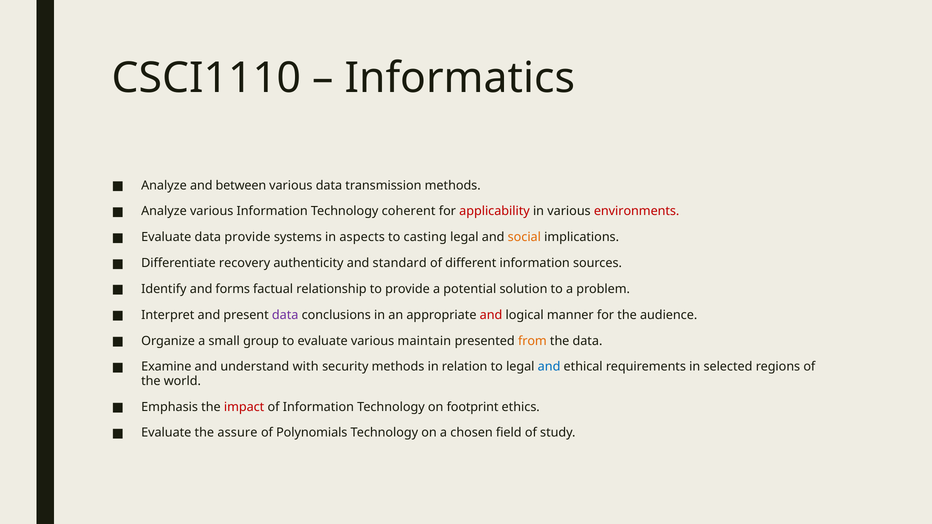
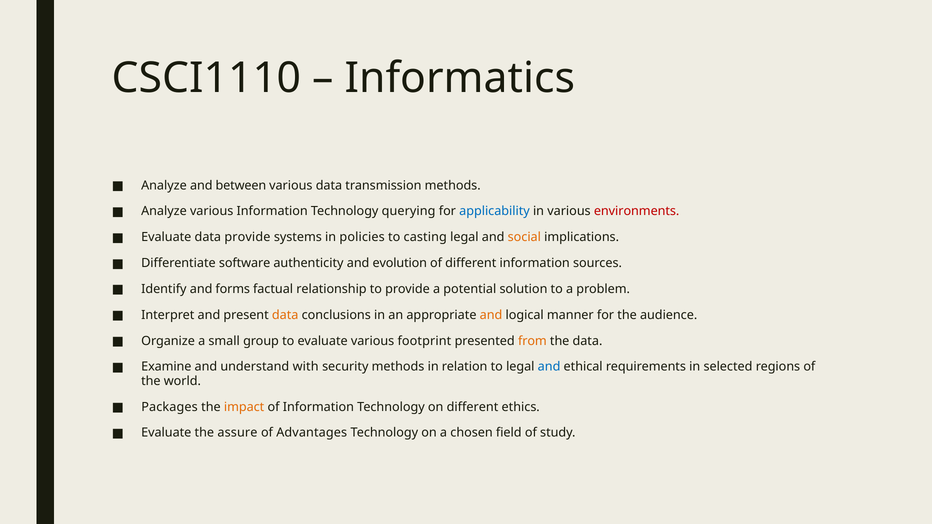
coherent: coherent -> querying (409, 211)
applicability colour: red -> blue (494, 211)
aspects: aspects -> policies (362, 237)
recovery: recovery -> software (245, 263)
standard: standard -> evolution (400, 263)
data colour: purple -> orange (285, 315)
and colour: red -> orange (491, 315)
maintain: maintain -> footprint (424, 341)
Emphasis: Emphasis -> Packages (170, 407)
impact colour: red -> orange (244, 407)
on footprint: footprint -> different (472, 407)
Polynomials: Polynomials -> Advantages (312, 433)
